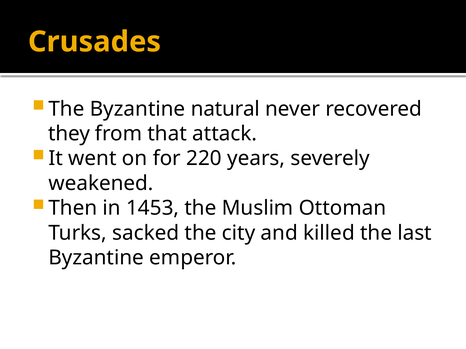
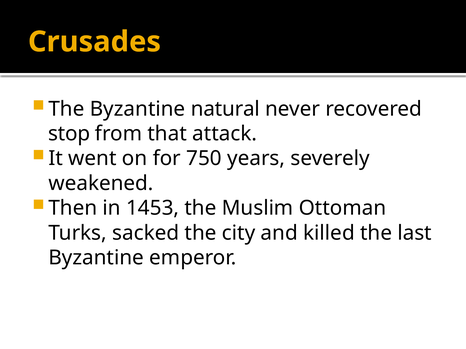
they: they -> stop (69, 134)
220: 220 -> 750 (204, 159)
